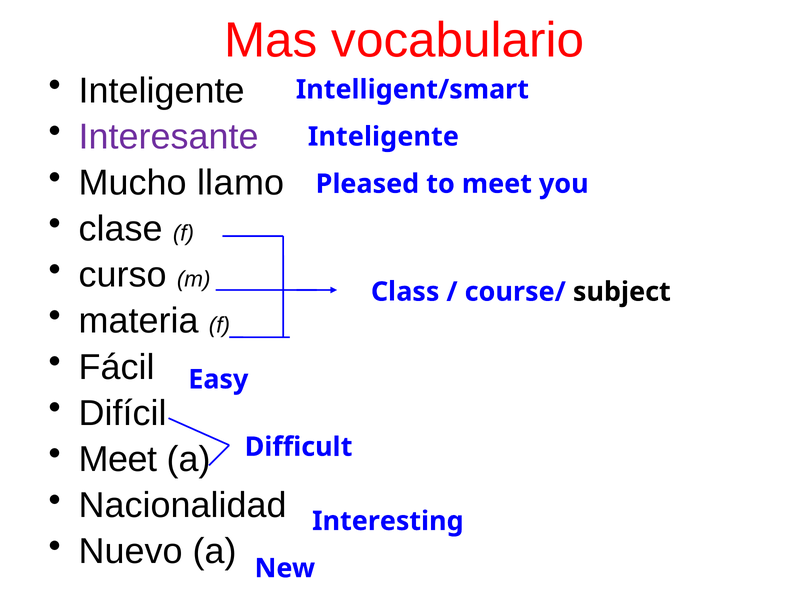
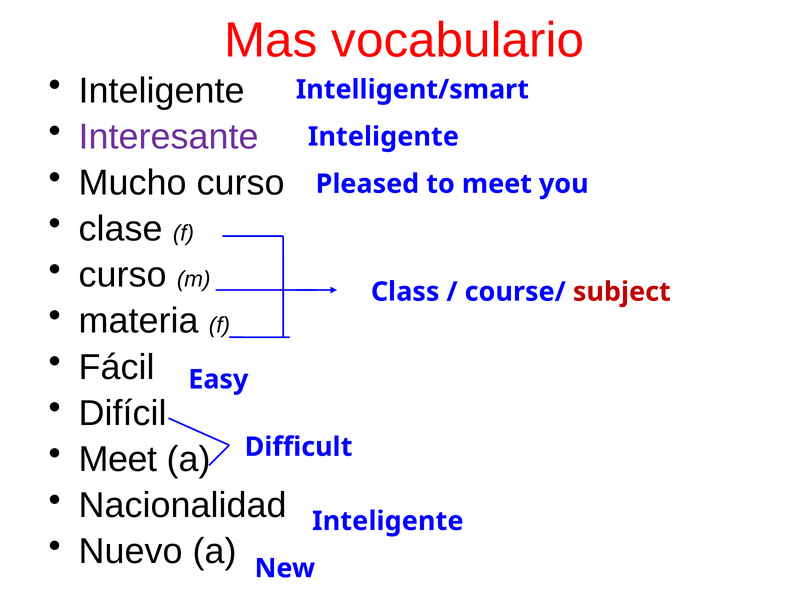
Mucho llamo: llamo -> curso (241, 183)
subject colour: black -> red (622, 292)
Interesting: Interesting -> Inteligente (388, 521)
